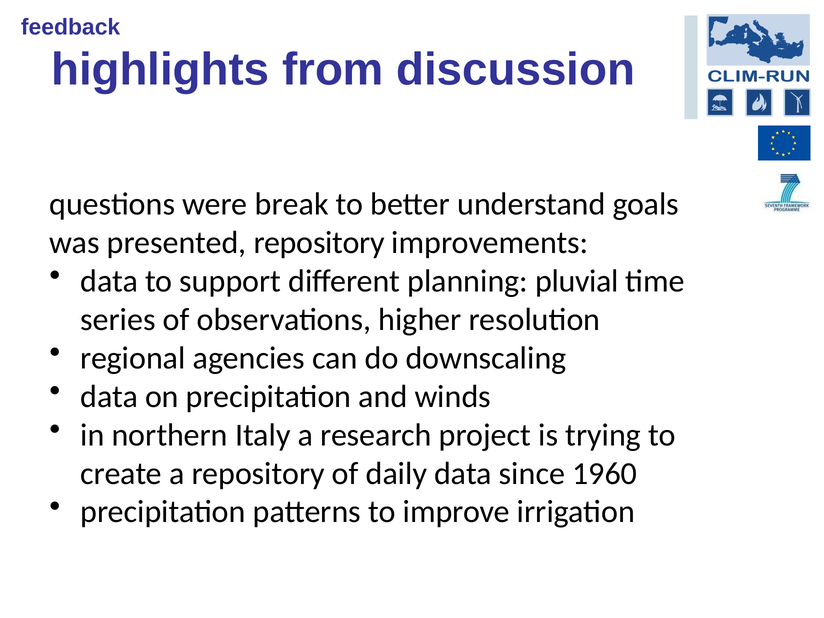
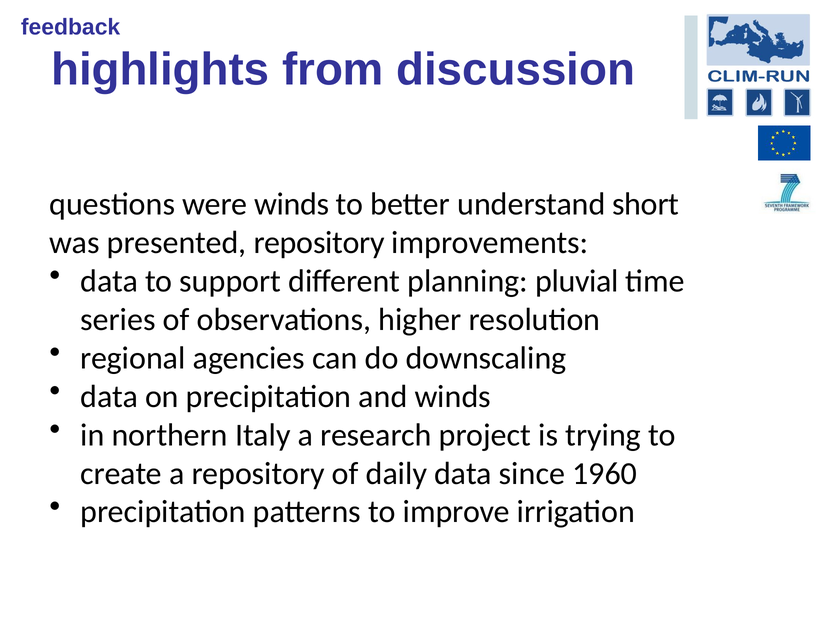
were break: break -> winds (292, 204)
goals: goals -> short (646, 204)
